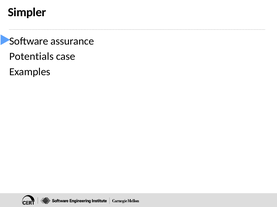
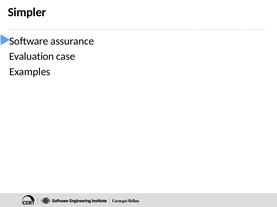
Potentials: Potentials -> Evaluation (32, 57)
